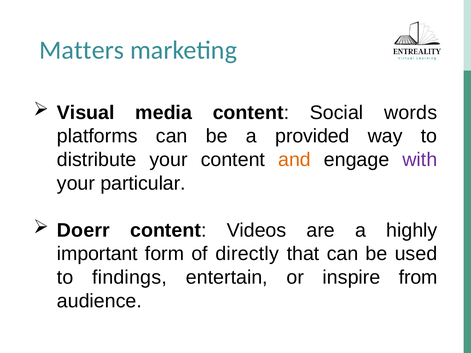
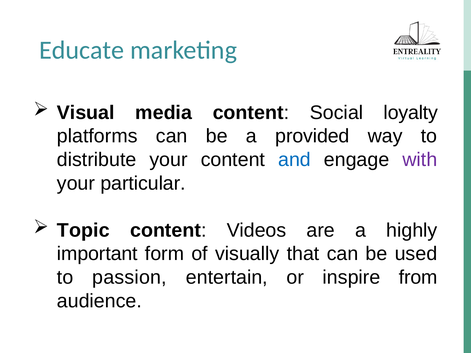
Matters: Matters -> Educate (82, 50)
words: words -> loyalty (411, 113)
and colour: orange -> blue (294, 160)
Doerr: Doerr -> Topic (83, 230)
directly: directly -> visually (247, 254)
findings: findings -> passion (129, 278)
